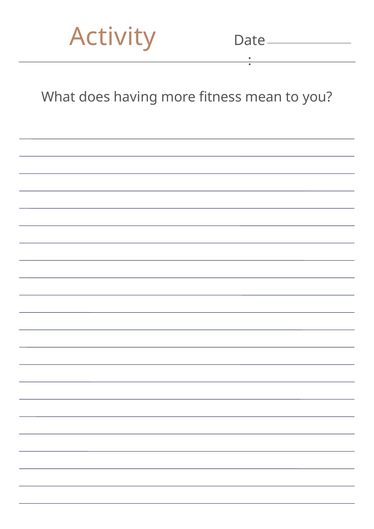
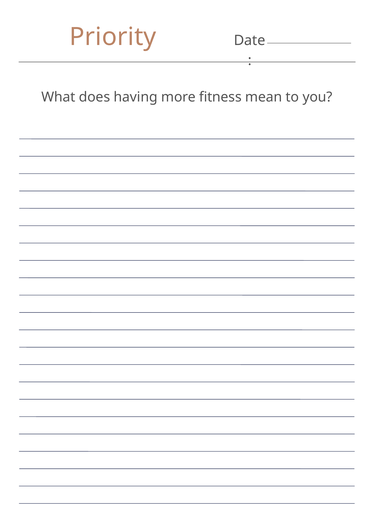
Activity: Activity -> Priority (113, 37)
